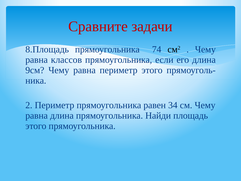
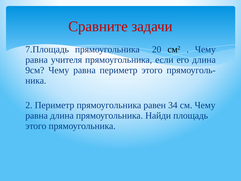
8.Площадь: 8.Площадь -> 7.Площадь (47, 49)
74: 74 -> 20 (157, 49)
классов: классов -> учителя (67, 60)
